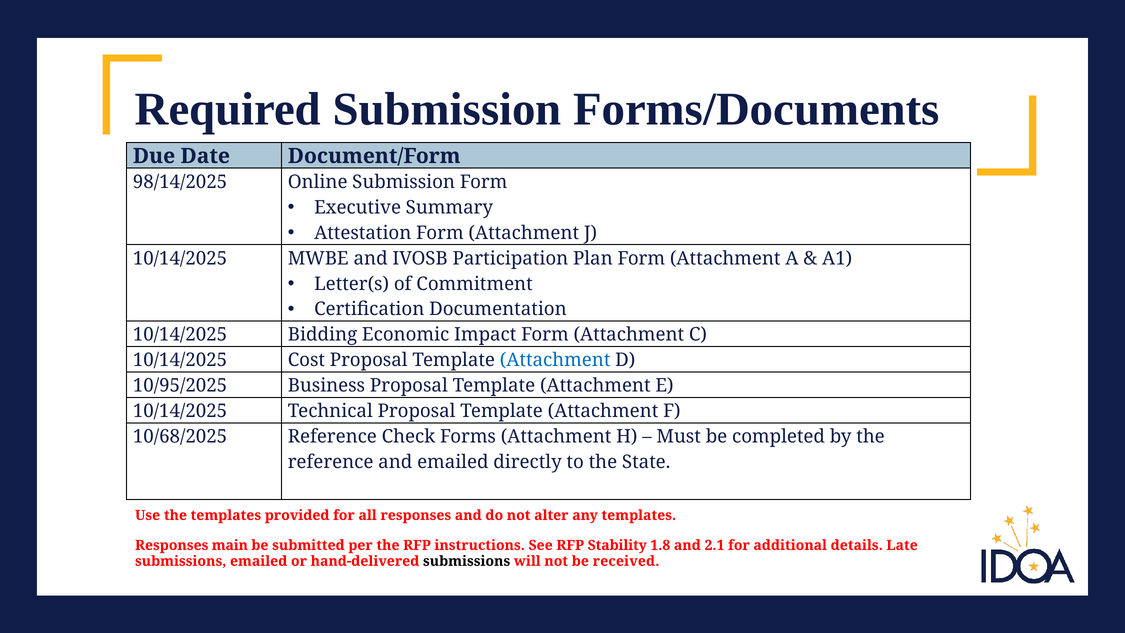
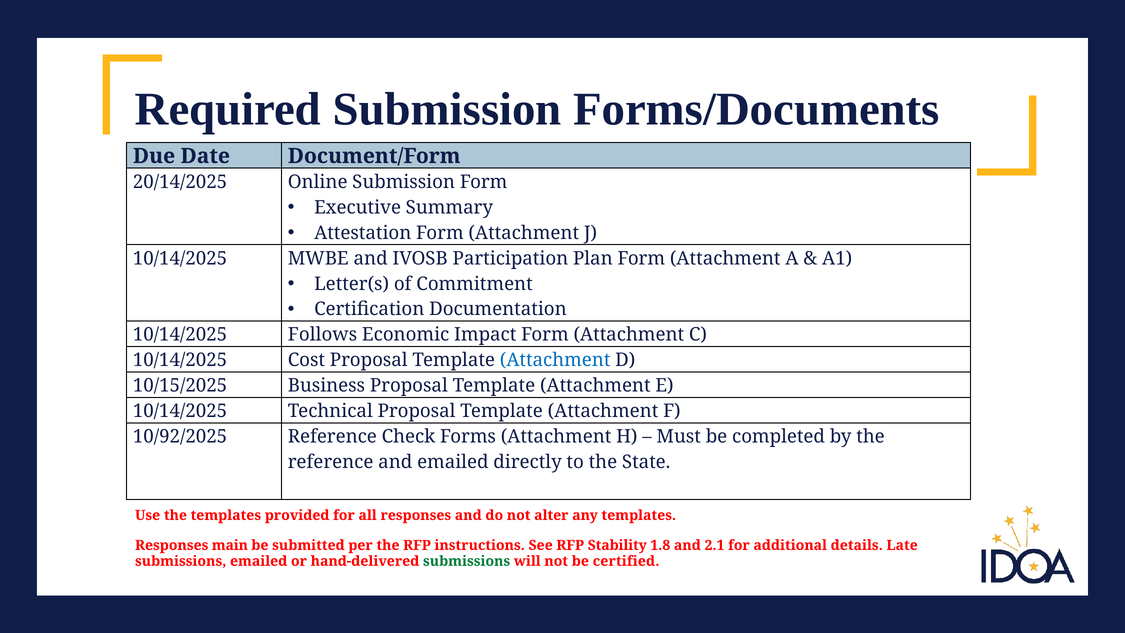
98/14/2025: 98/14/2025 -> 20/14/2025 (180, 182)
Bidding: Bidding -> Follows (322, 335)
10/95/2025: 10/95/2025 -> 10/15/2025 (180, 386)
10/68/2025: 10/68/2025 -> 10/92/2025 (180, 437)
submissions colour: black -> green (467, 561)
received: received -> certified (626, 561)
